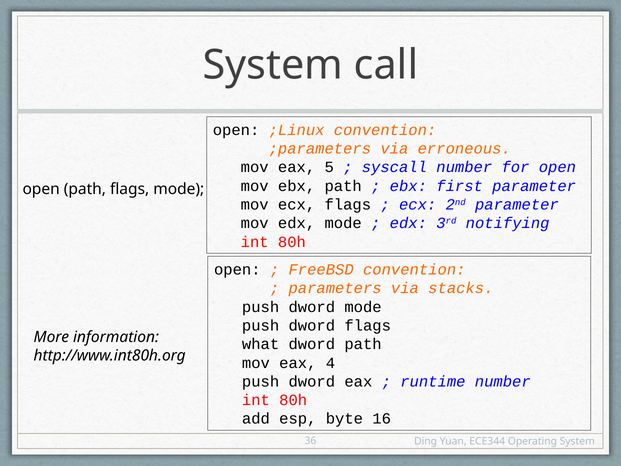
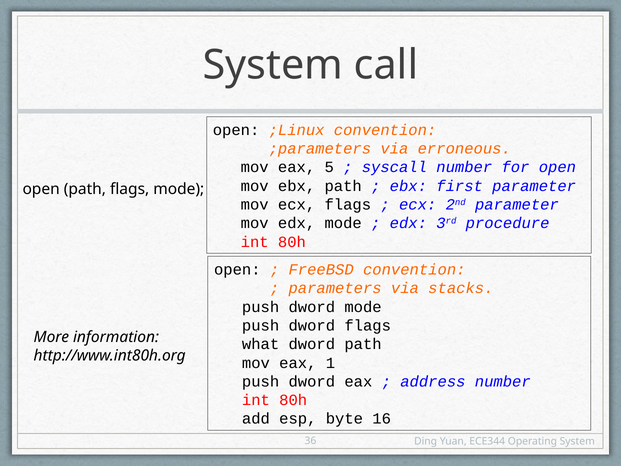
notifying: notifying -> procedure (508, 223)
4: 4 -> 1 (330, 363)
runtime: runtime -> address (433, 381)
